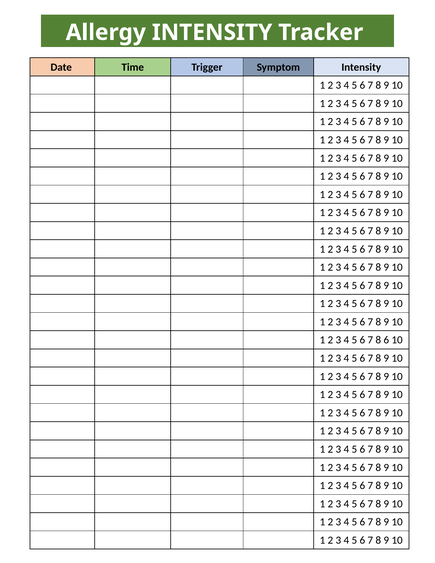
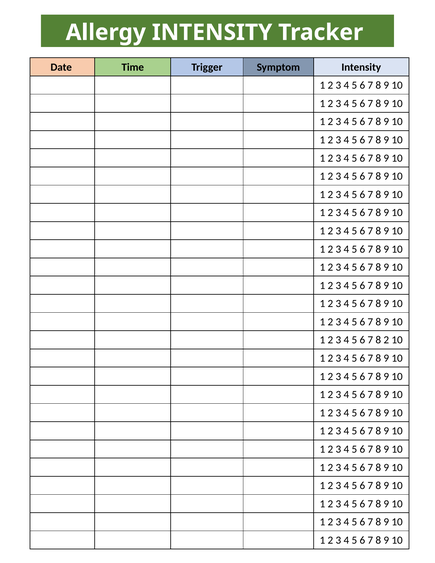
8 6: 6 -> 2 (386, 340)
